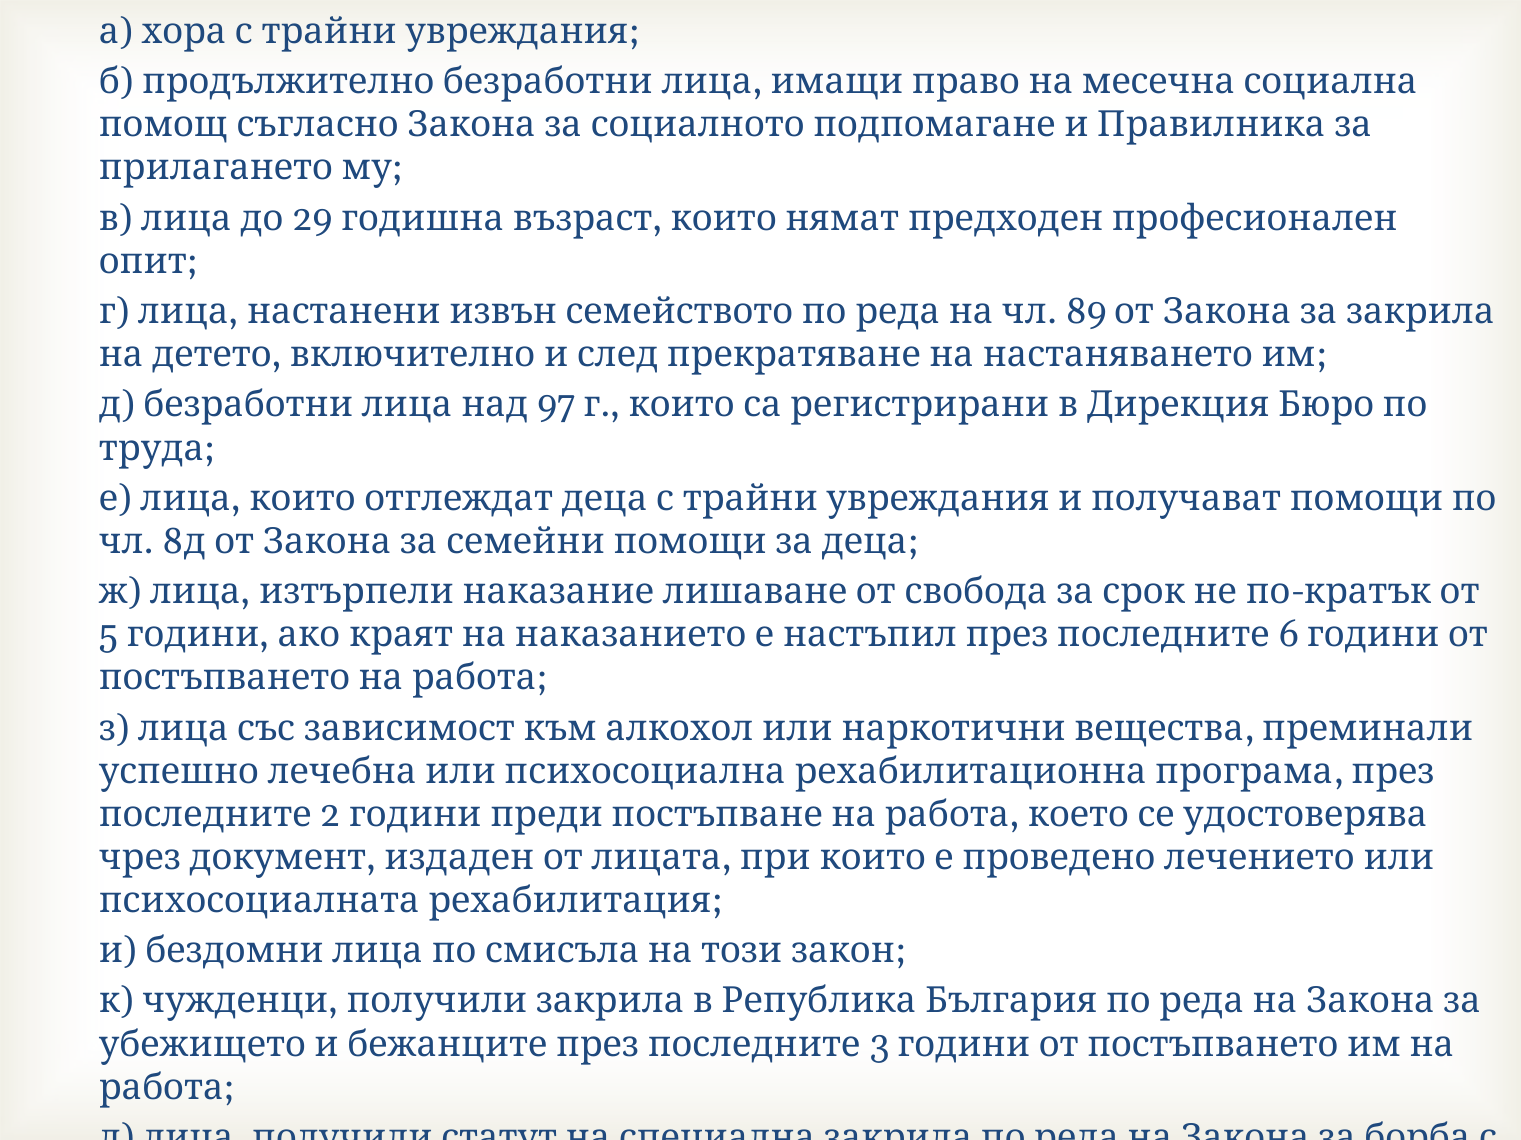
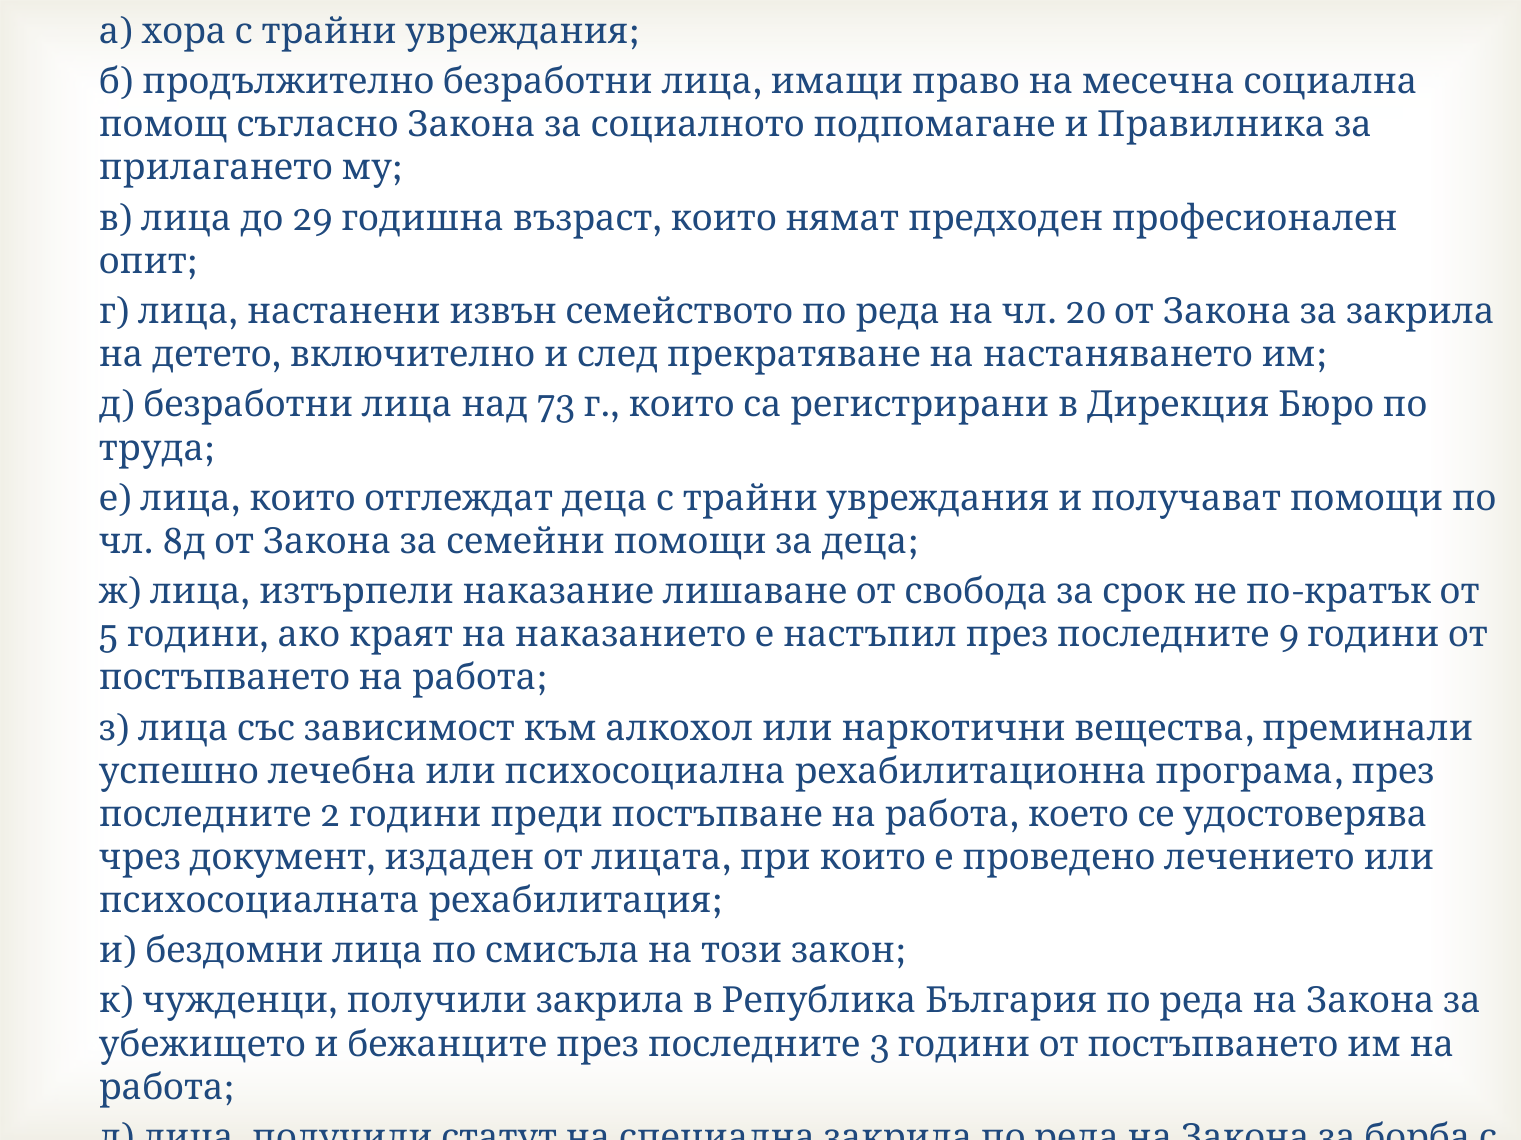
89: 89 -> 20 (1086, 312)
97: 97 -> 73 (556, 405)
6: 6 -> 9 (1289, 635)
